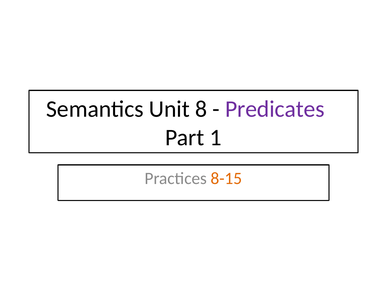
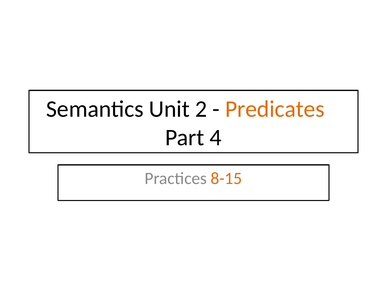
8: 8 -> 2 (201, 109)
Predicates colour: purple -> orange (275, 109)
1: 1 -> 4 (216, 137)
